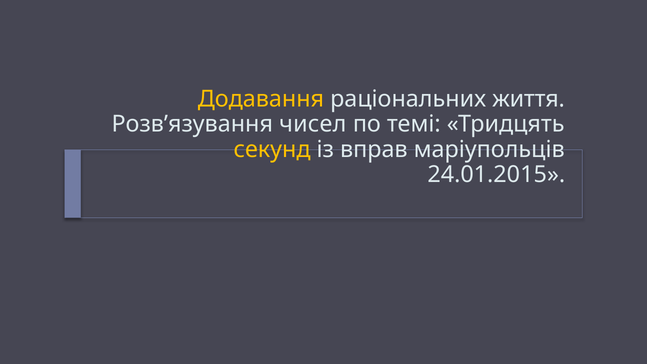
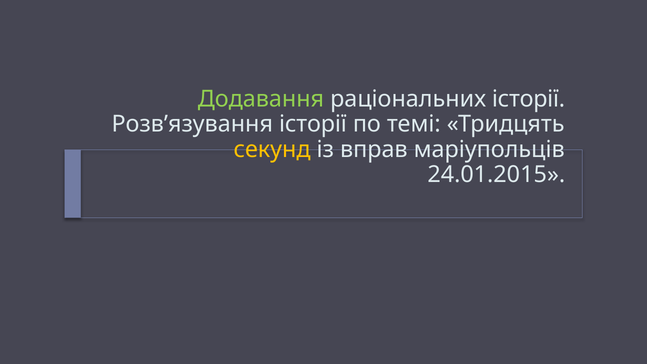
Додавання colour: yellow -> light green (261, 99)
раціональних життя: життя -> історії (529, 99)
Розв’язування чисел: чисел -> історії (313, 124)
